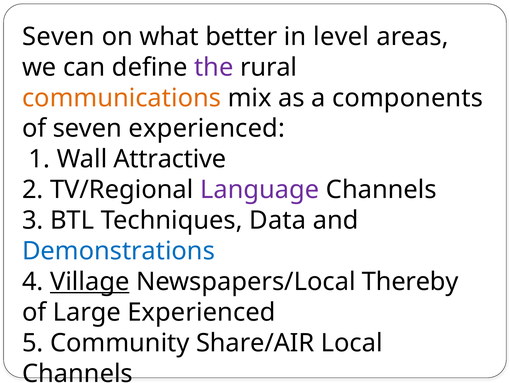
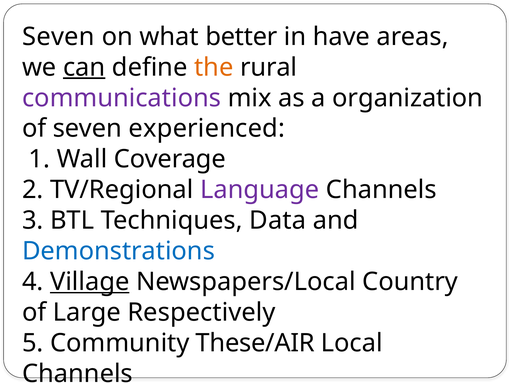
level: level -> have (341, 37)
can underline: none -> present (84, 67)
the colour: purple -> orange (214, 67)
communications colour: orange -> purple (122, 98)
components: components -> organization (408, 98)
Attractive: Attractive -> Coverage (170, 159)
Thereby: Thereby -> Country (410, 281)
Large Experienced: Experienced -> Respectively (201, 312)
Share/AIR: Share/AIR -> These/AIR (255, 343)
